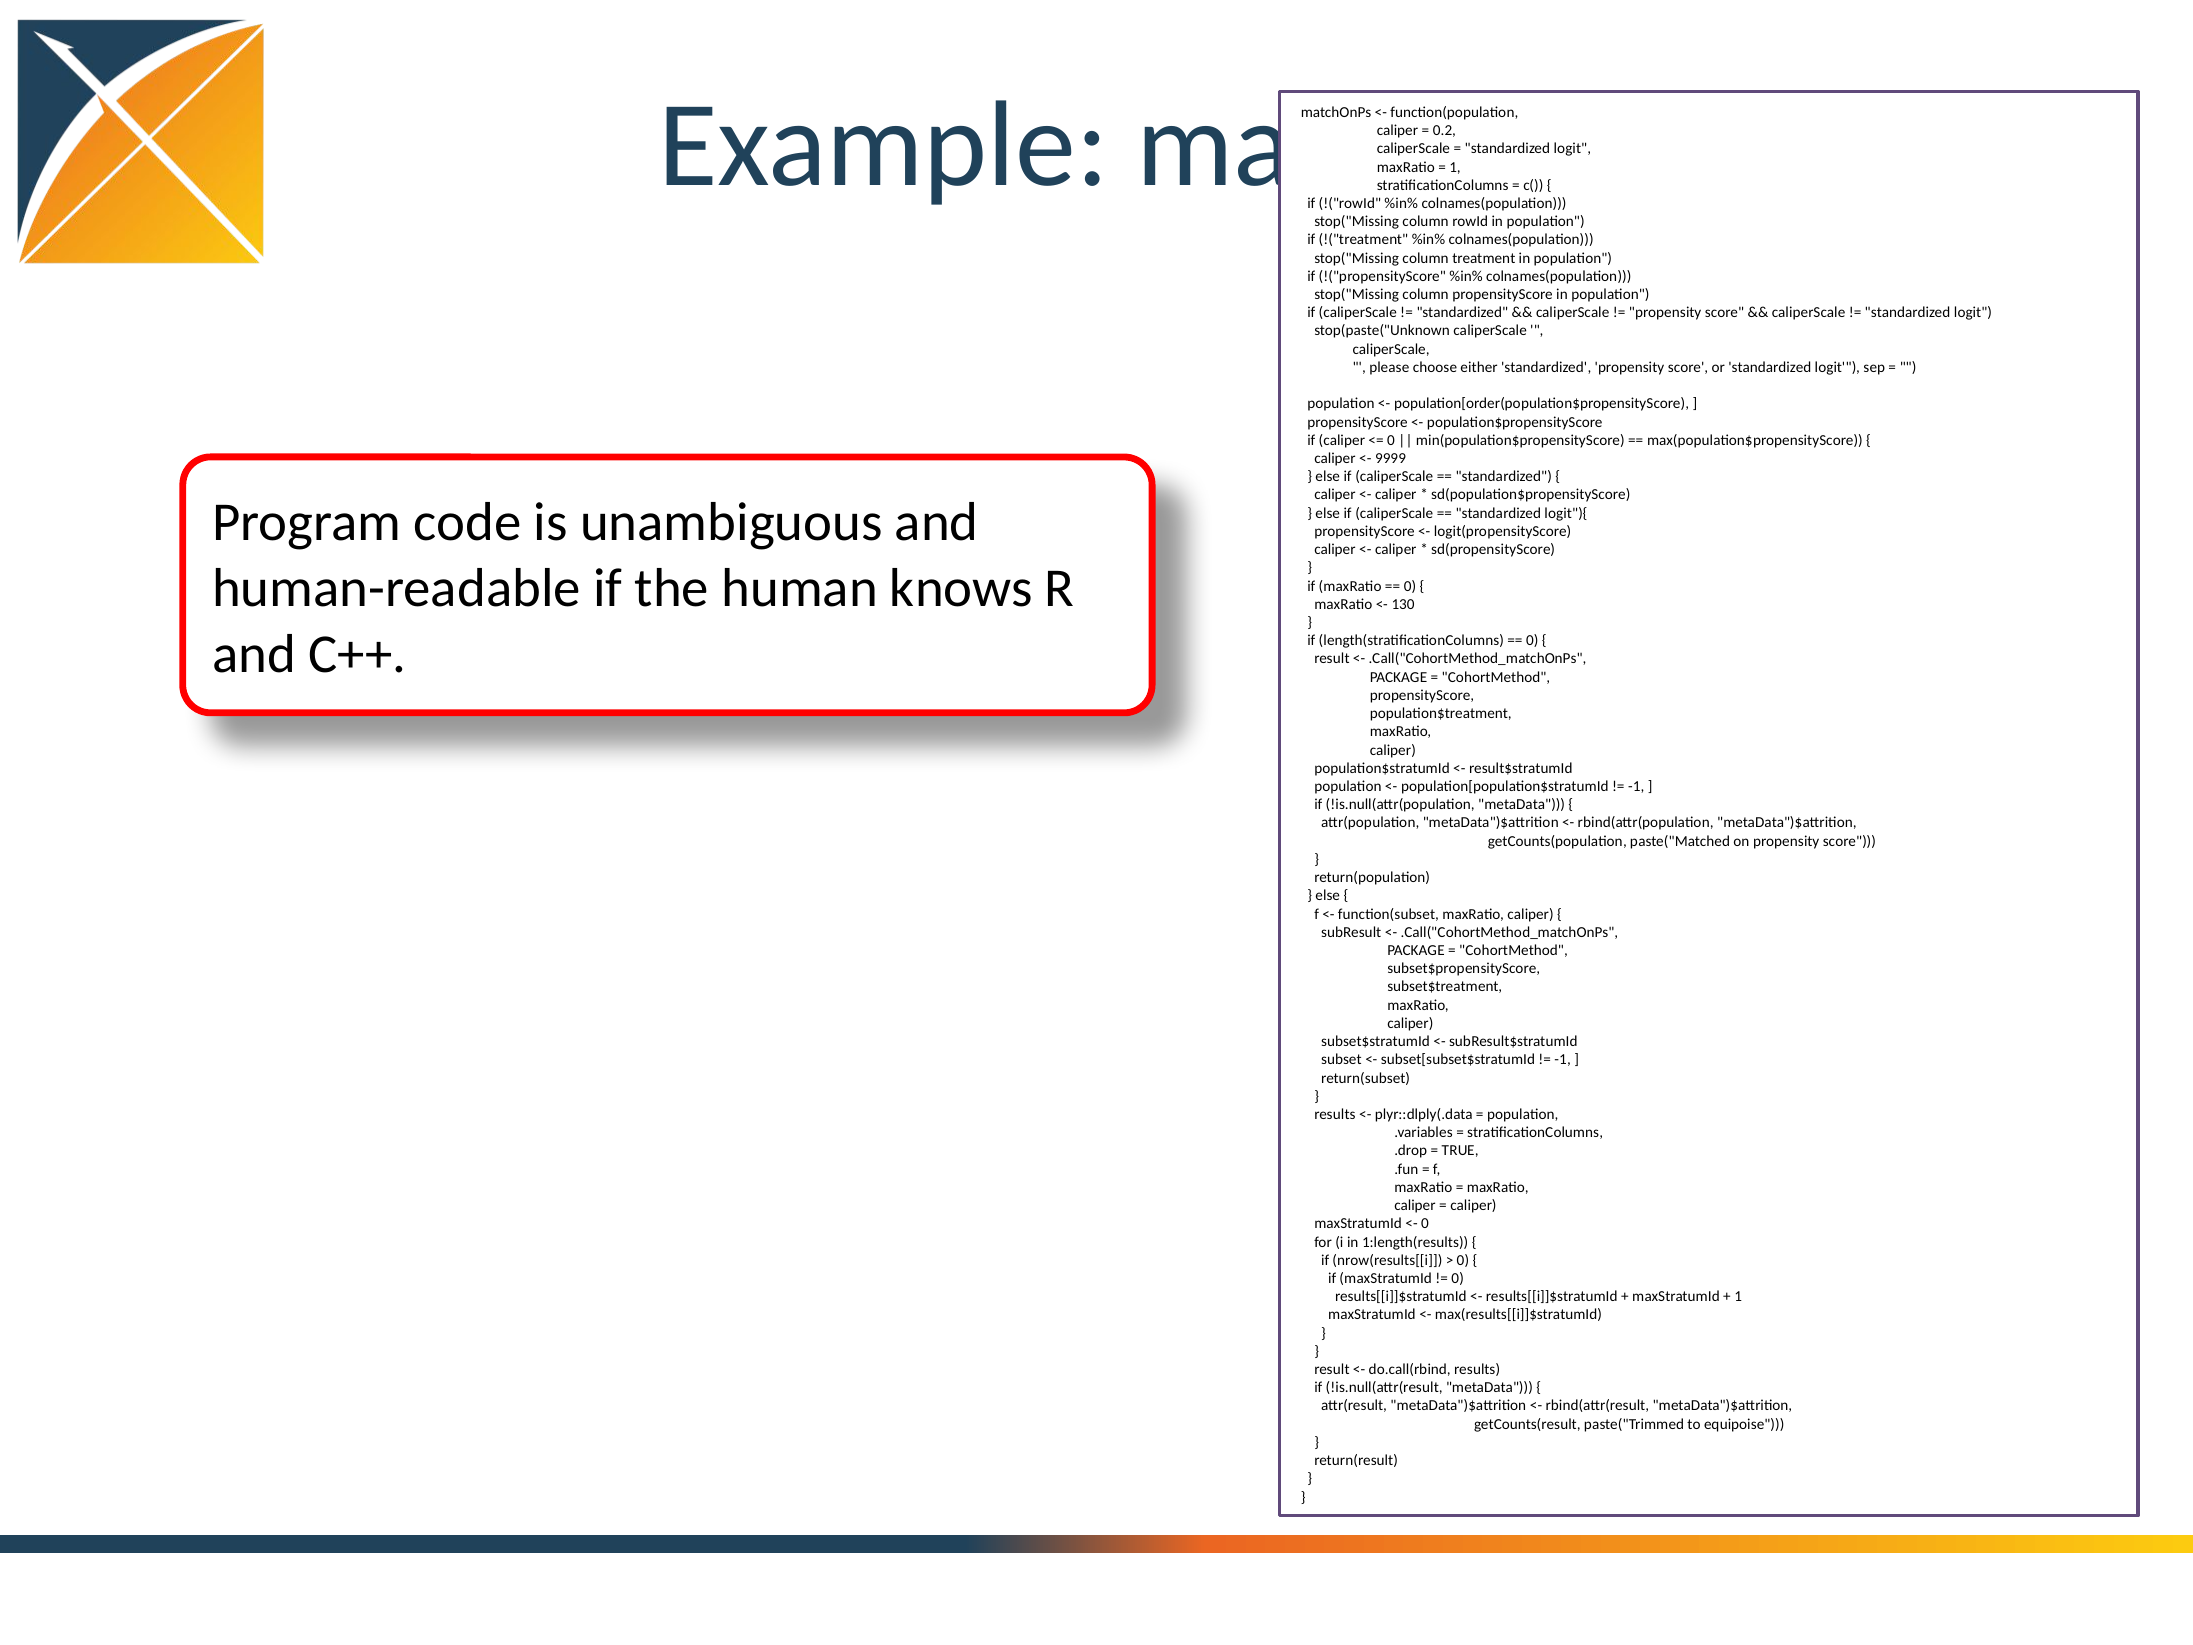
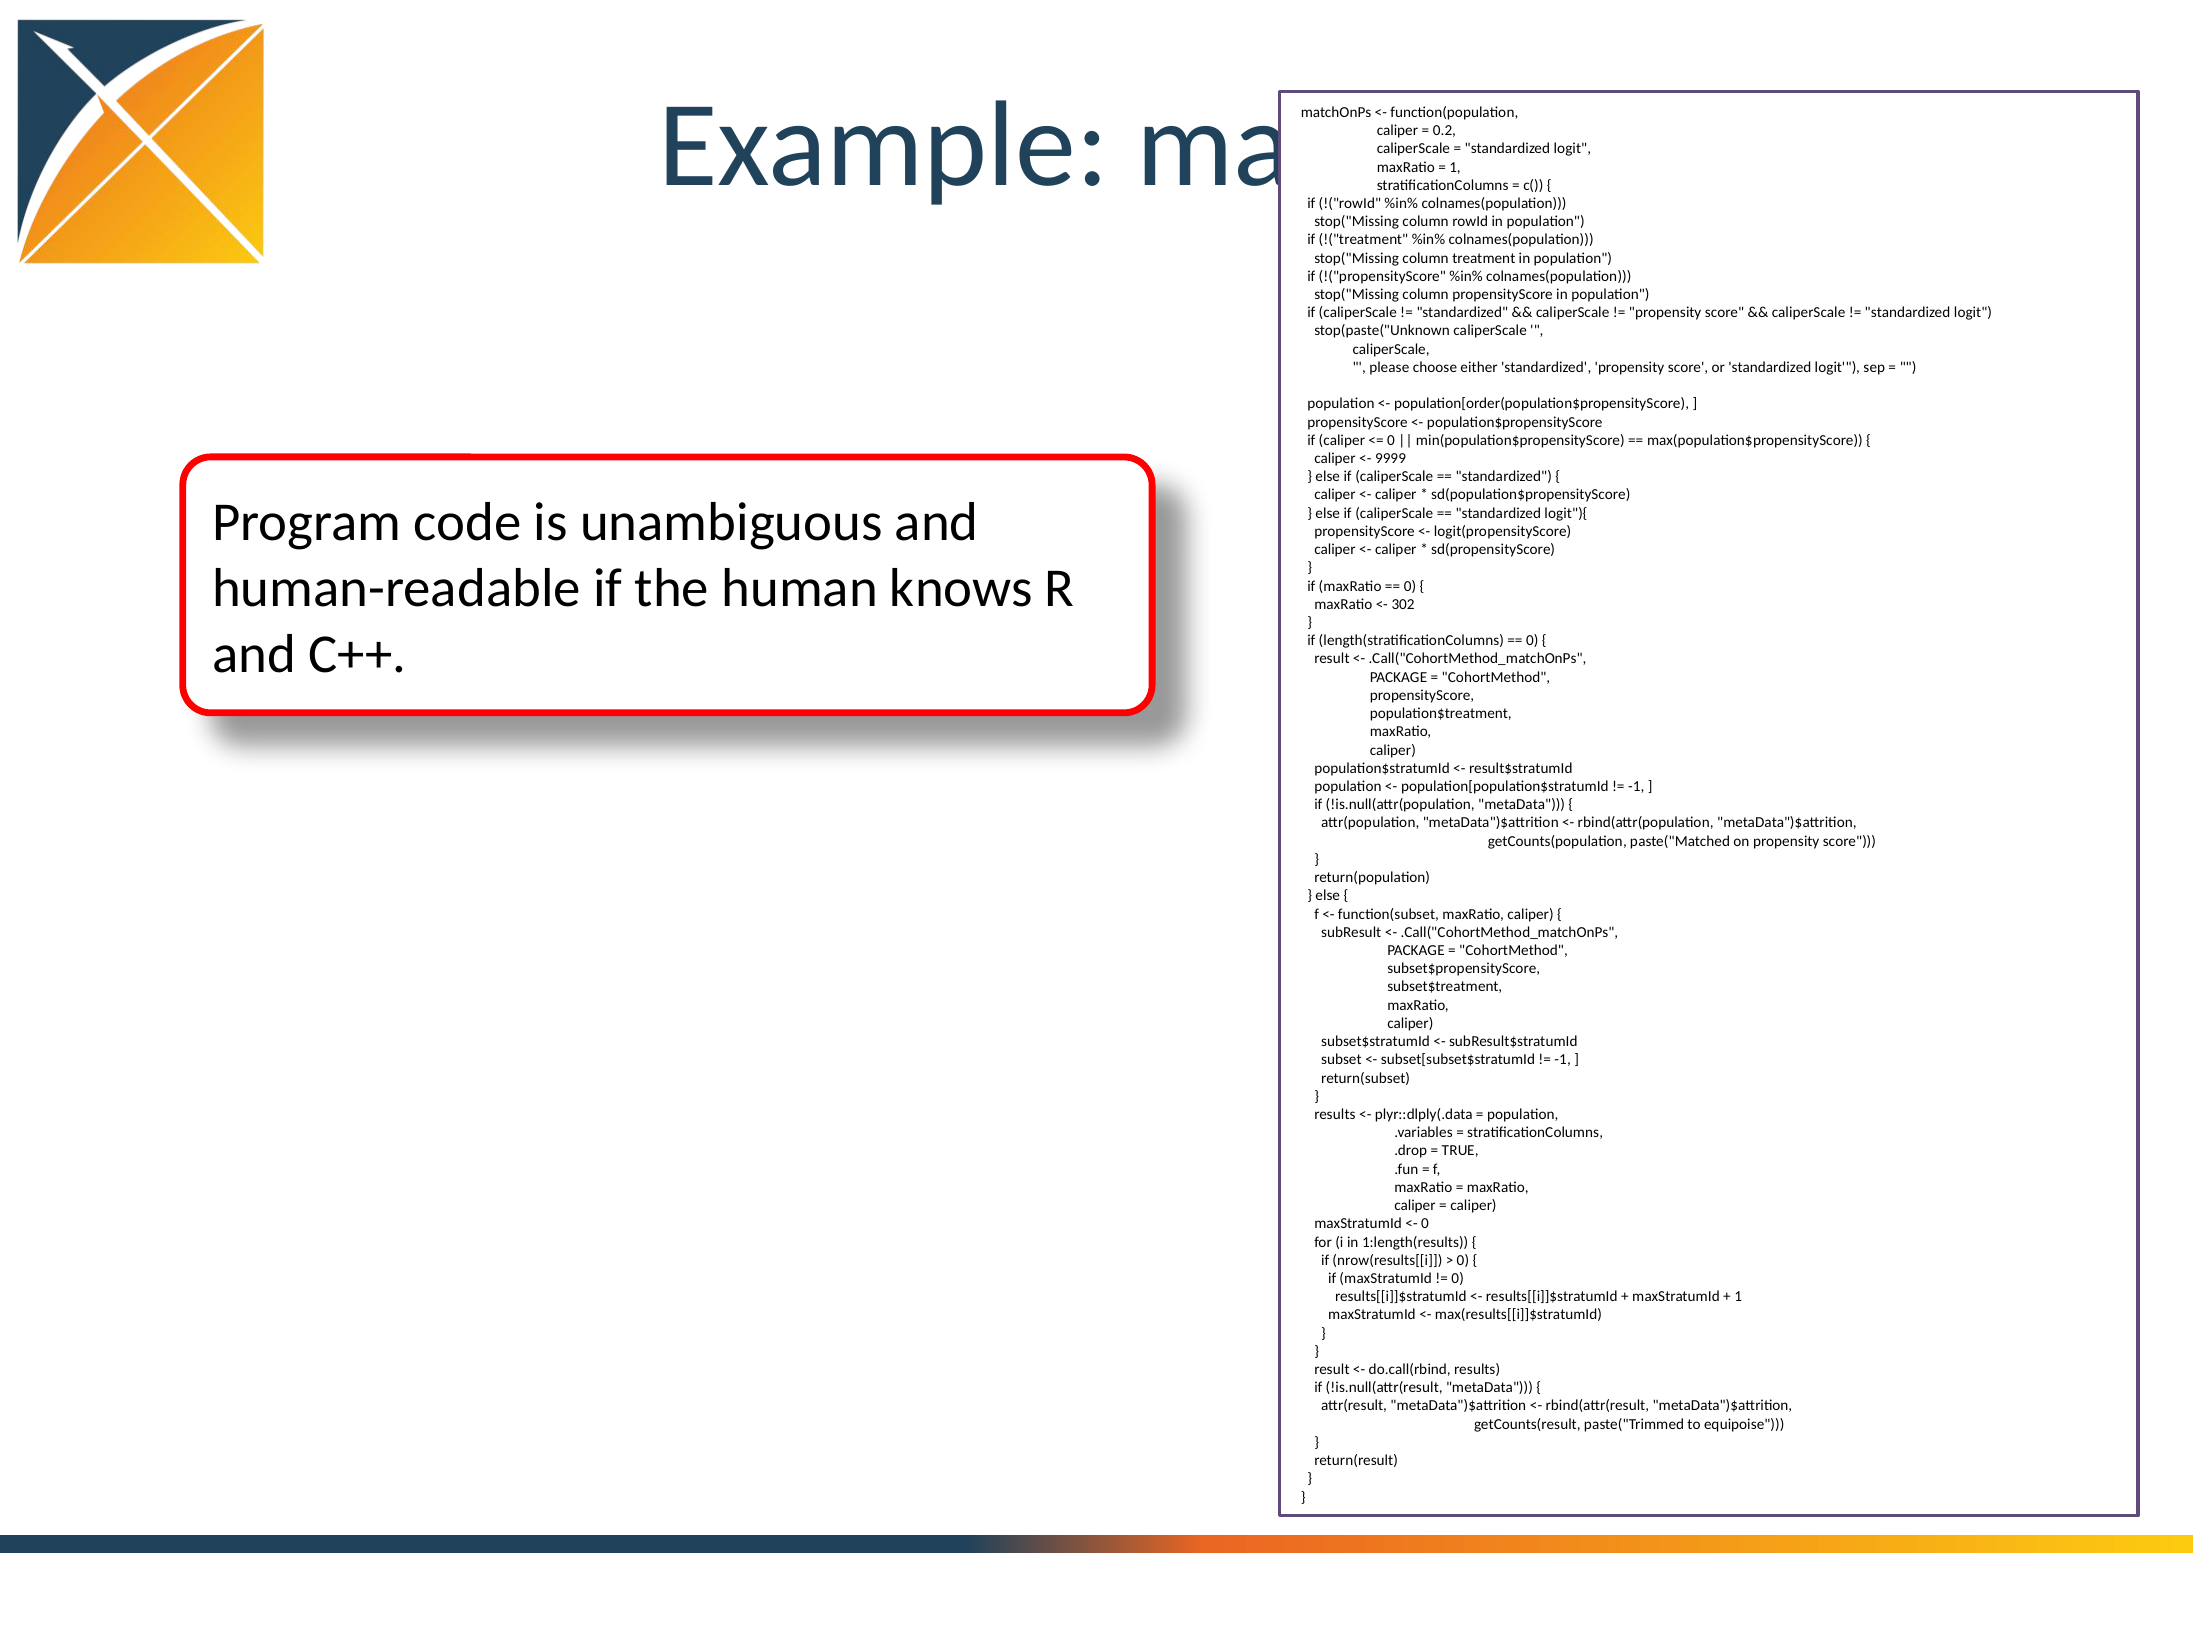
130: 130 -> 302 (1403, 604)
